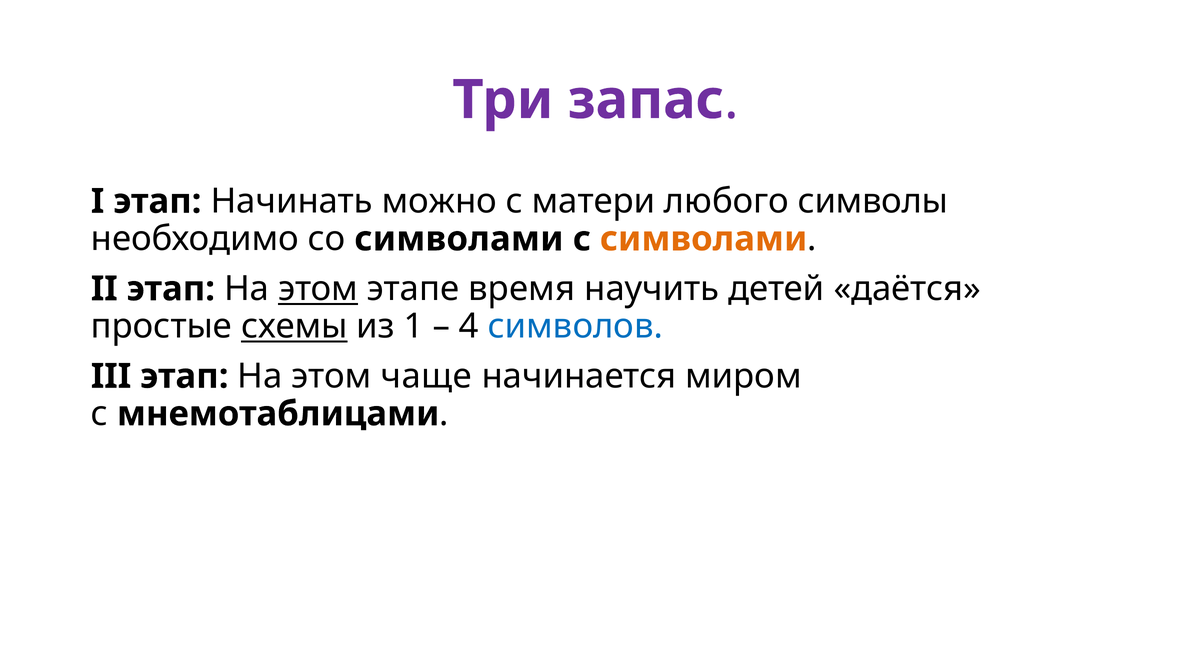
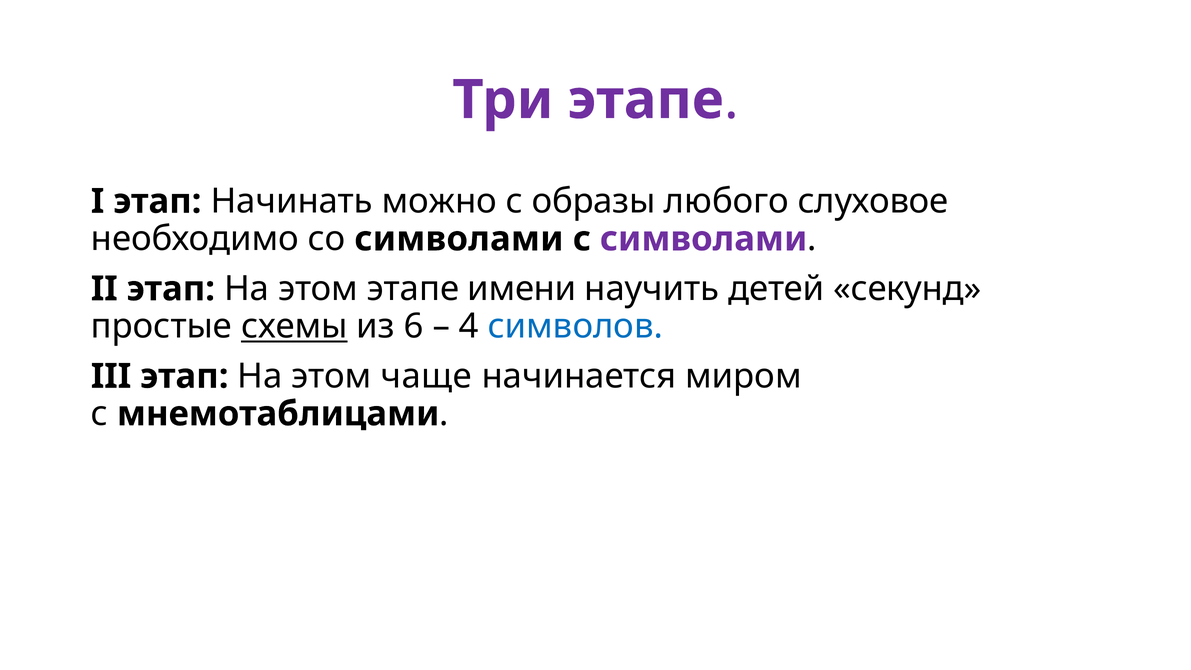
Три запас: запас -> этапе (646, 100)
матери: матери -> образы (594, 201)
символы: символы -> слуховое (873, 201)
символами colour: orange -> purple (704, 239)
этом underline: present -> none (318, 289)
время: время -> имени (522, 289)
даётся: даётся -> секунд (907, 289)
1: 1 -> 6 (414, 326)
